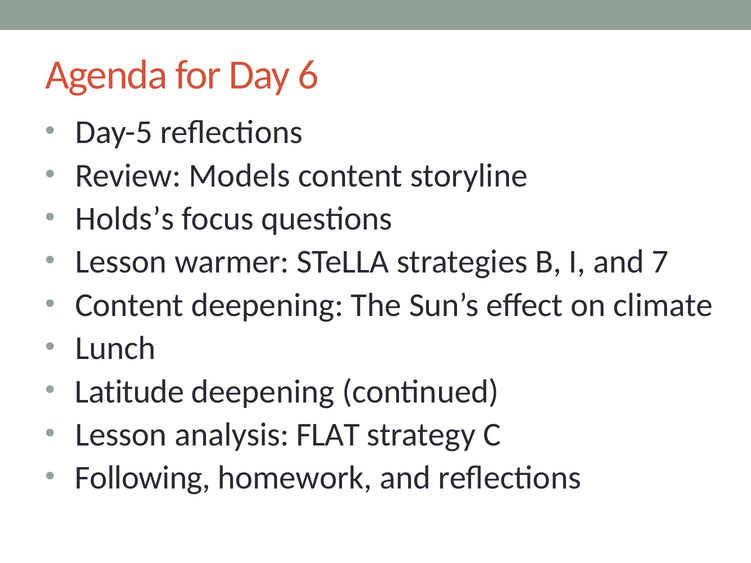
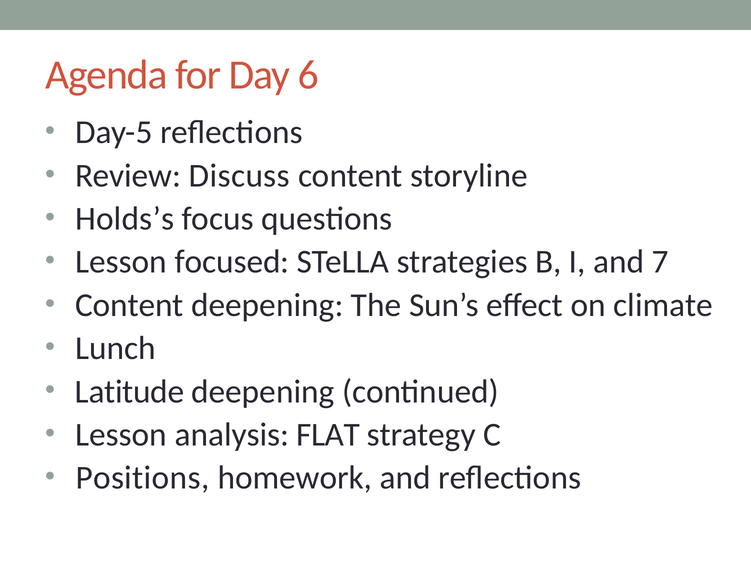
Models: Models -> Discuss (239, 176)
warmer: warmer -> focused (232, 262)
Following: Following -> Positions (142, 478)
